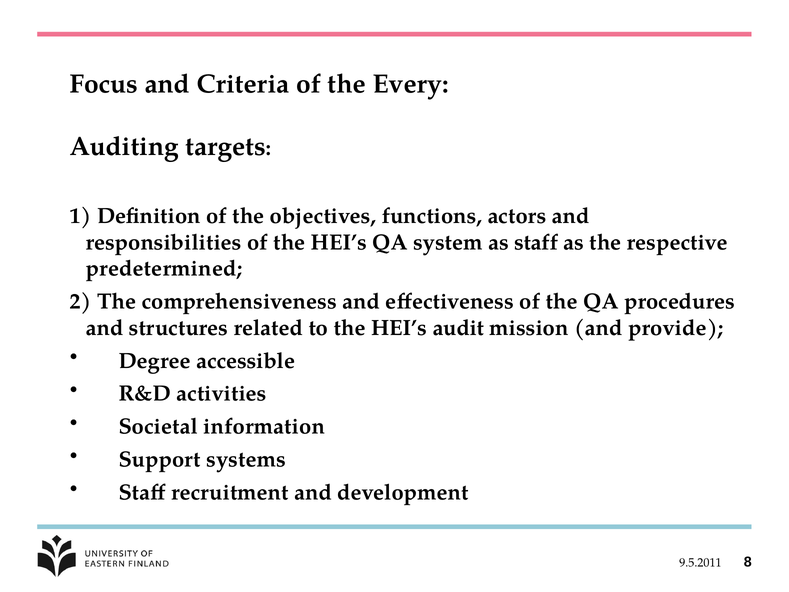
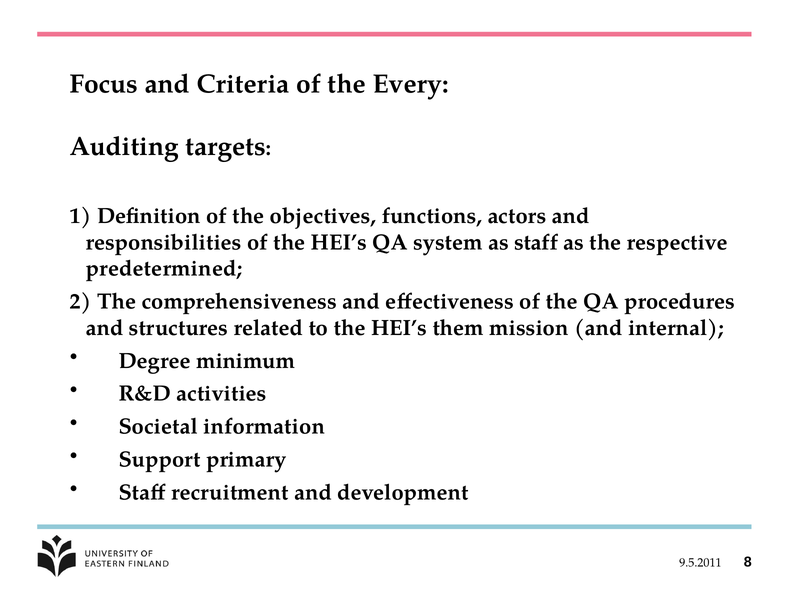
audit: audit -> them (458, 328)
provide: provide -> internal (676, 328)
accessible: accessible -> minimum (246, 361)
systems: systems -> primary (246, 459)
